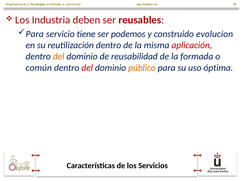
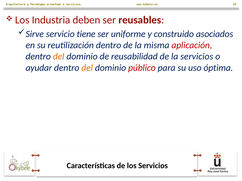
Para: Para -> Sirve (35, 34)
podemos: podemos -> uniforme (128, 34)
evolucion: evolucion -> asociados (215, 34)
la formada: formada -> servicios (197, 57)
común: común -> ayudar (39, 68)
del colour: red -> orange (87, 68)
público colour: orange -> red (142, 68)
